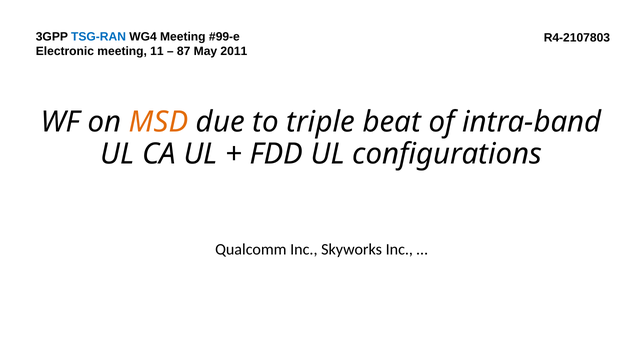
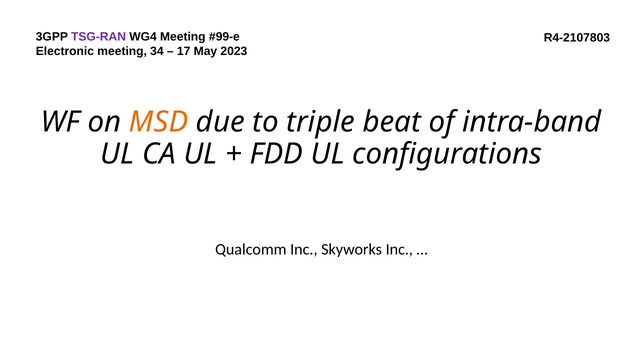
TSG-RAN colour: blue -> purple (99, 37)
11: 11 -> 34 (157, 51)
87: 87 -> 17 (184, 51)
2011: 2011 -> 2023 (234, 51)
